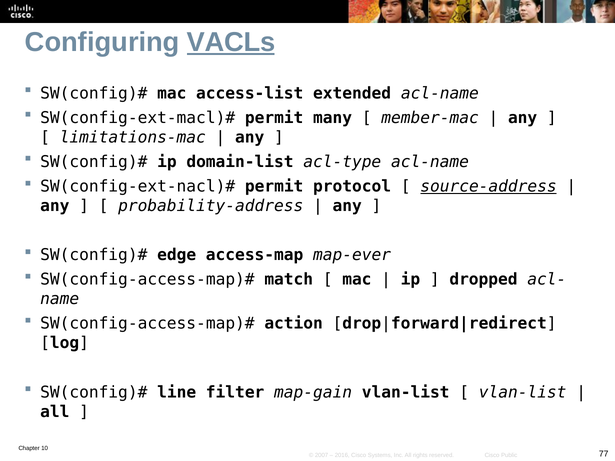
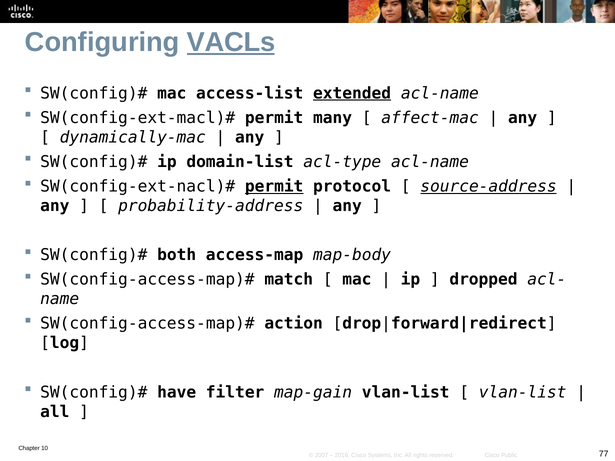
extended underline: none -> present (352, 93)
member-mac: member-mac -> affect-mac (430, 118)
limitations-mac: limitations-mac -> dynamically-mac (133, 137)
permit underline: none -> present (274, 186)
edge: edge -> both (177, 255)
map-ever: map-ever -> map-body (352, 255)
line: line -> have (177, 392)
